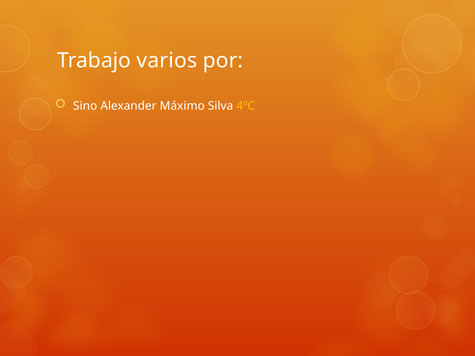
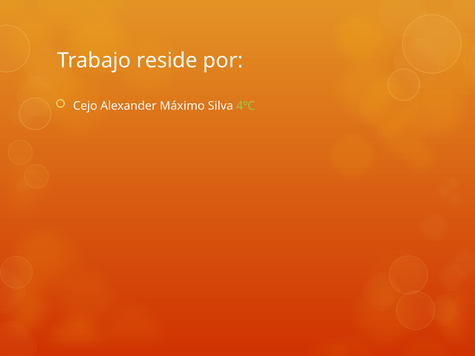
varios: varios -> reside (167, 61)
Sino: Sino -> Cejo (85, 106)
4ºC colour: yellow -> light green (246, 106)
